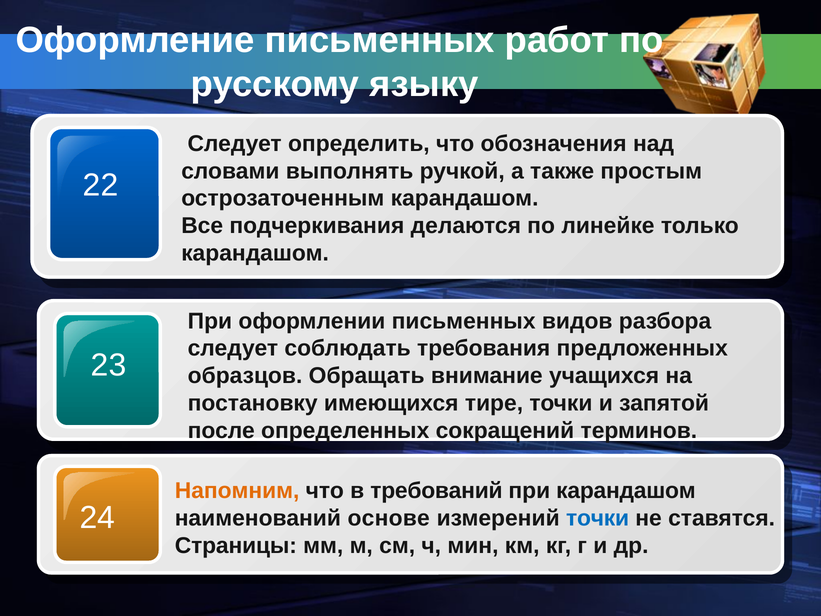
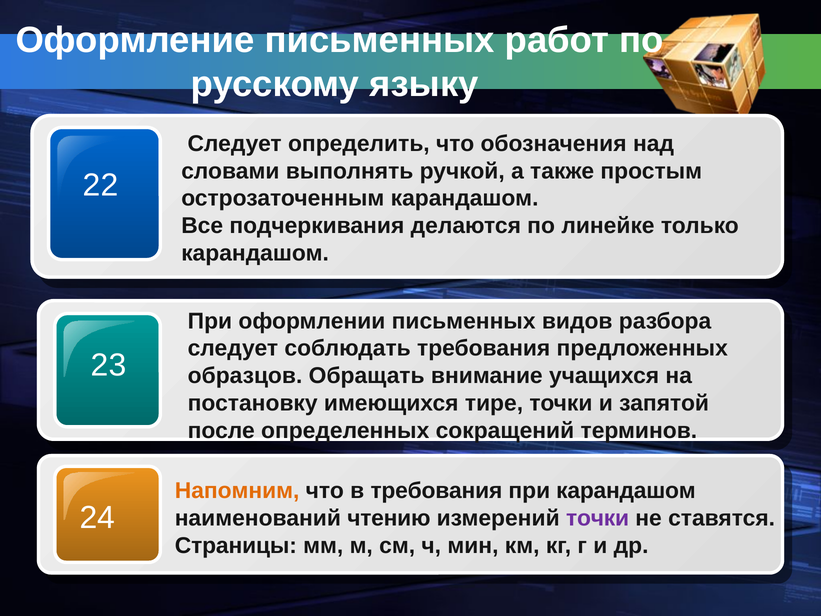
в требований: требований -> требования (436, 491)
основе: основе -> чтению (389, 518)
точки colour: blue -> purple (598, 518)
